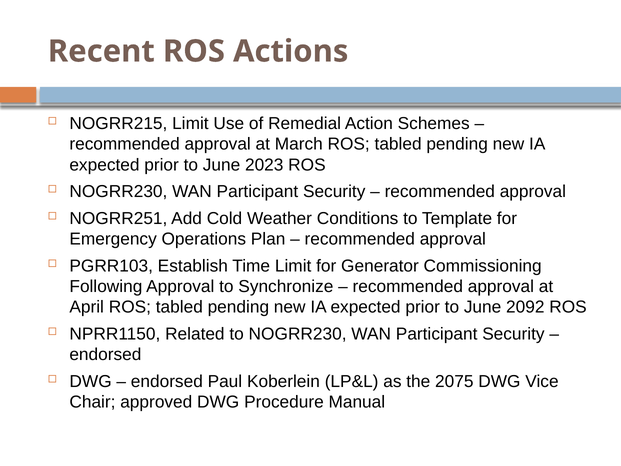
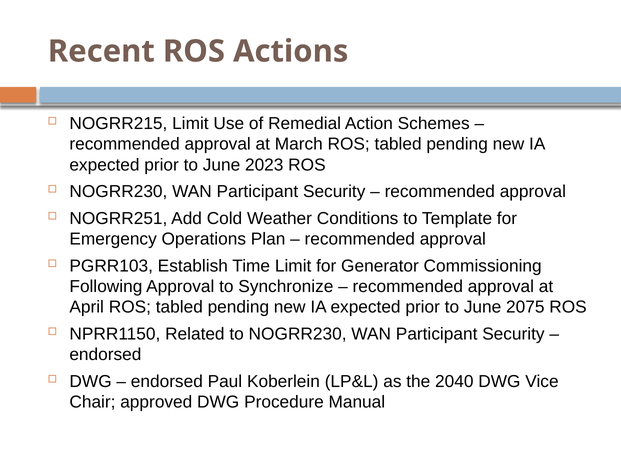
2092: 2092 -> 2075 (525, 307)
2075: 2075 -> 2040 (454, 381)
